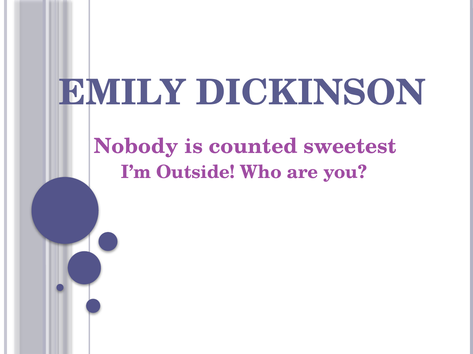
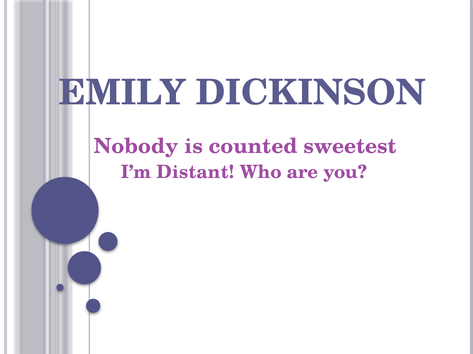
Outside: Outside -> Distant (195, 172)
